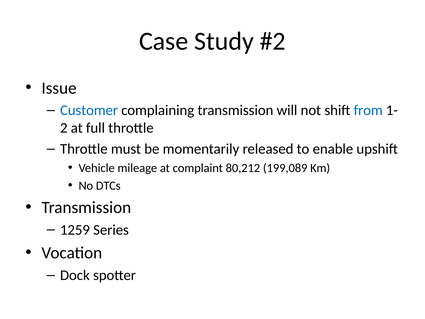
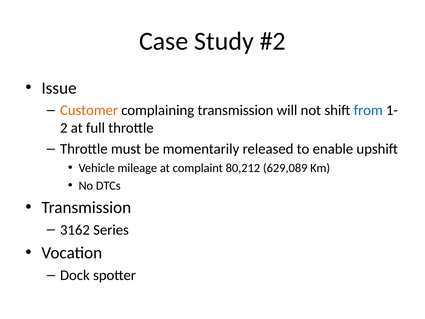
Customer colour: blue -> orange (89, 110)
199,089: 199,089 -> 629,089 (285, 168)
1259: 1259 -> 3162 (75, 230)
